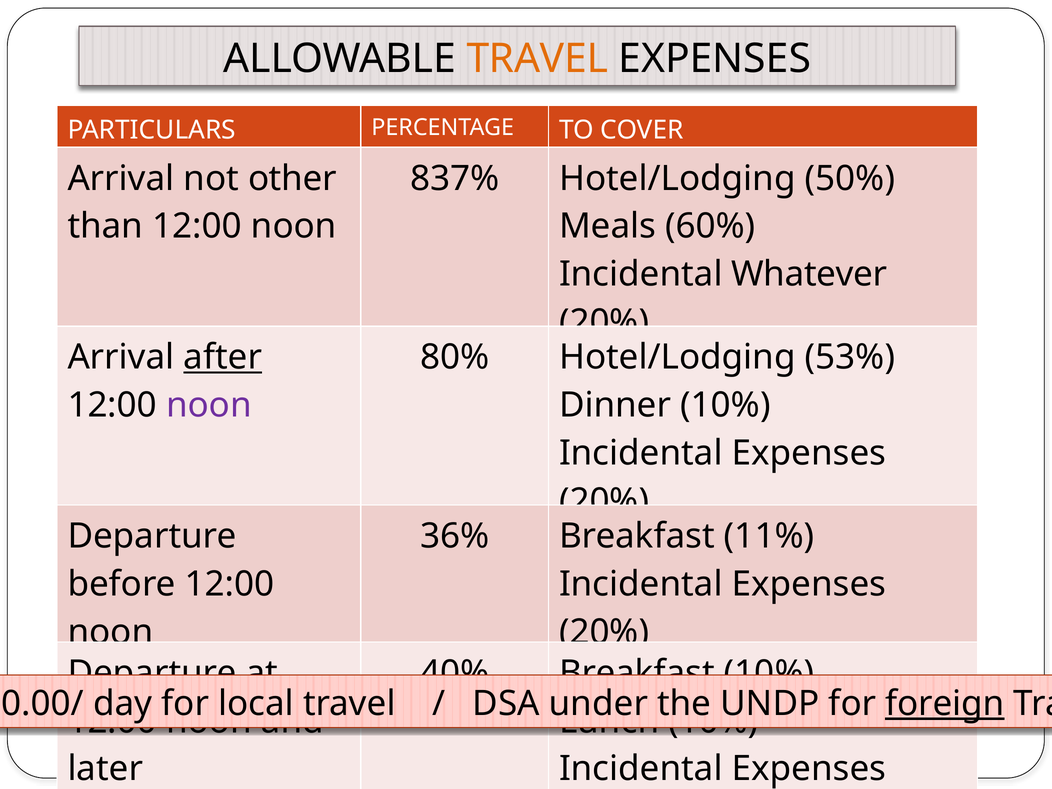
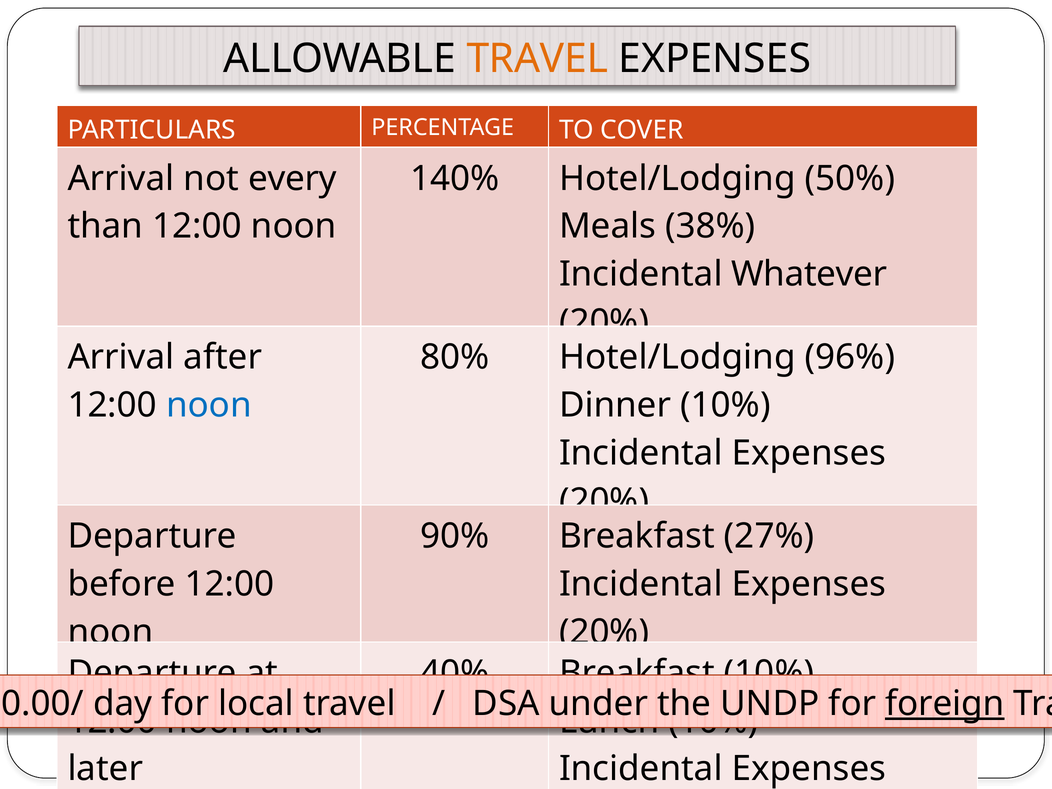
other: other -> every (292, 179)
837%: 837% -> 140% (455, 179)
60%: 60% -> 38% (710, 226)
after underline: present -> none (223, 357)
53%: 53% -> 96% (850, 357)
noon colour: purple -> blue (209, 405)
36%: 36% -> 90% (455, 536)
11%: 11% -> 27% (769, 536)
